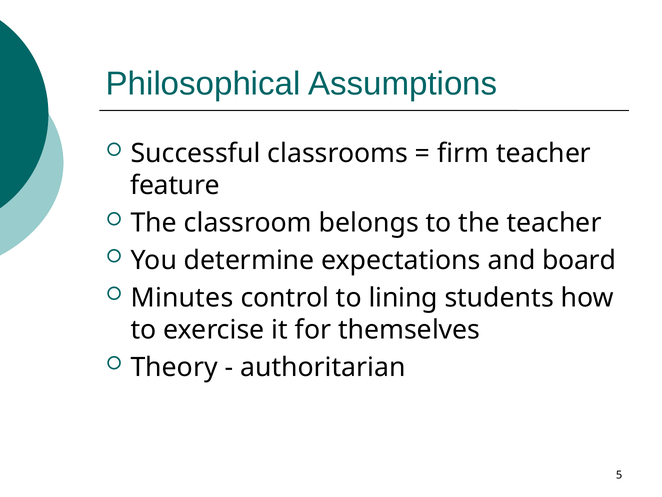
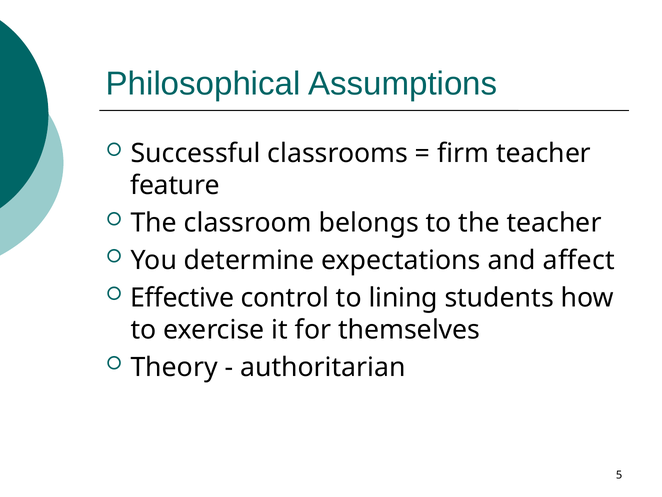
board: board -> affect (579, 260)
Minutes: Minutes -> Effective (182, 298)
